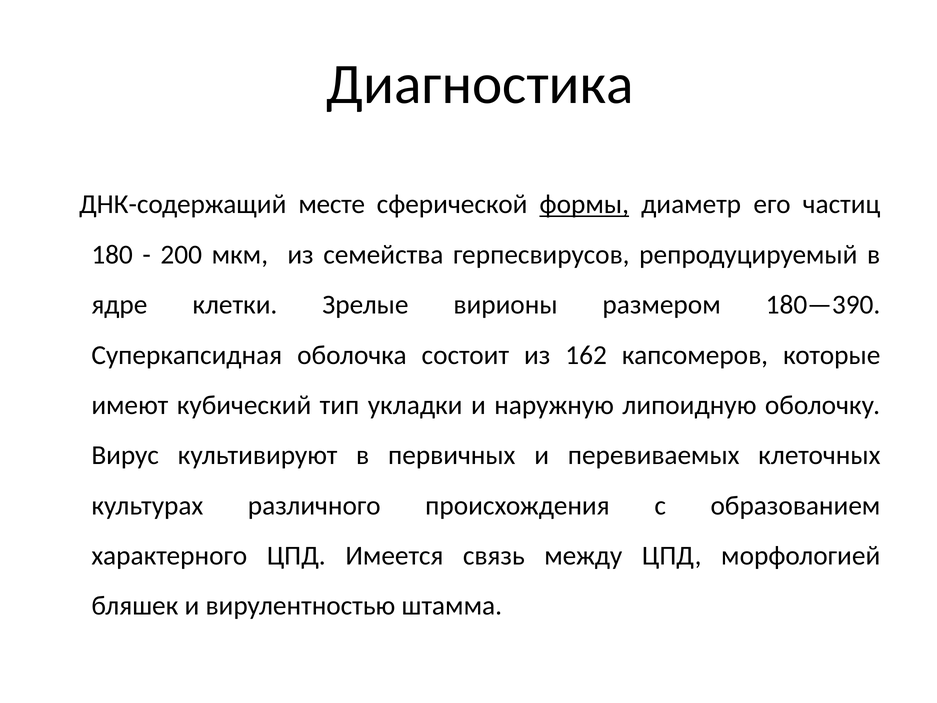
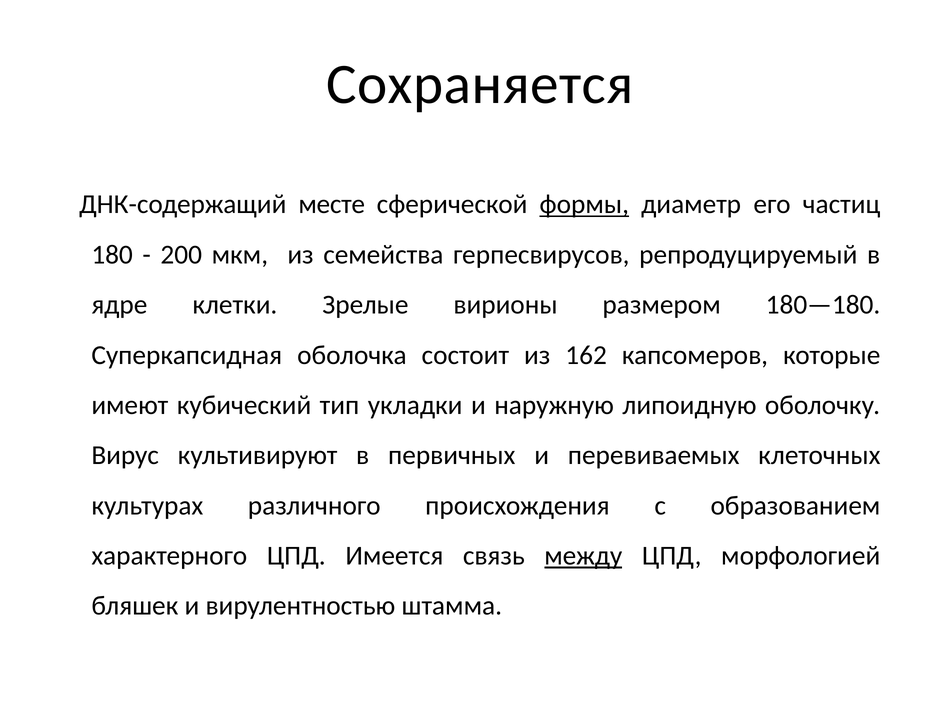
Диагностика: Диагностика -> Сохраняется (480, 85)
180—390: 180—390 -> 180—180 (823, 305)
между underline: none -> present (583, 556)
